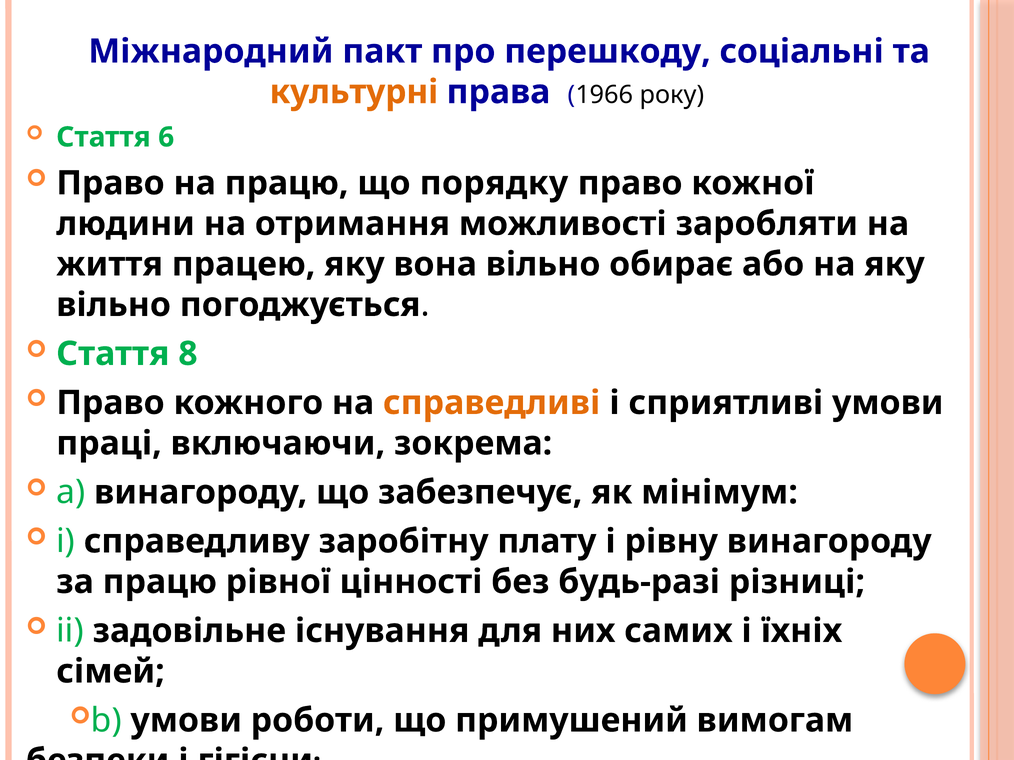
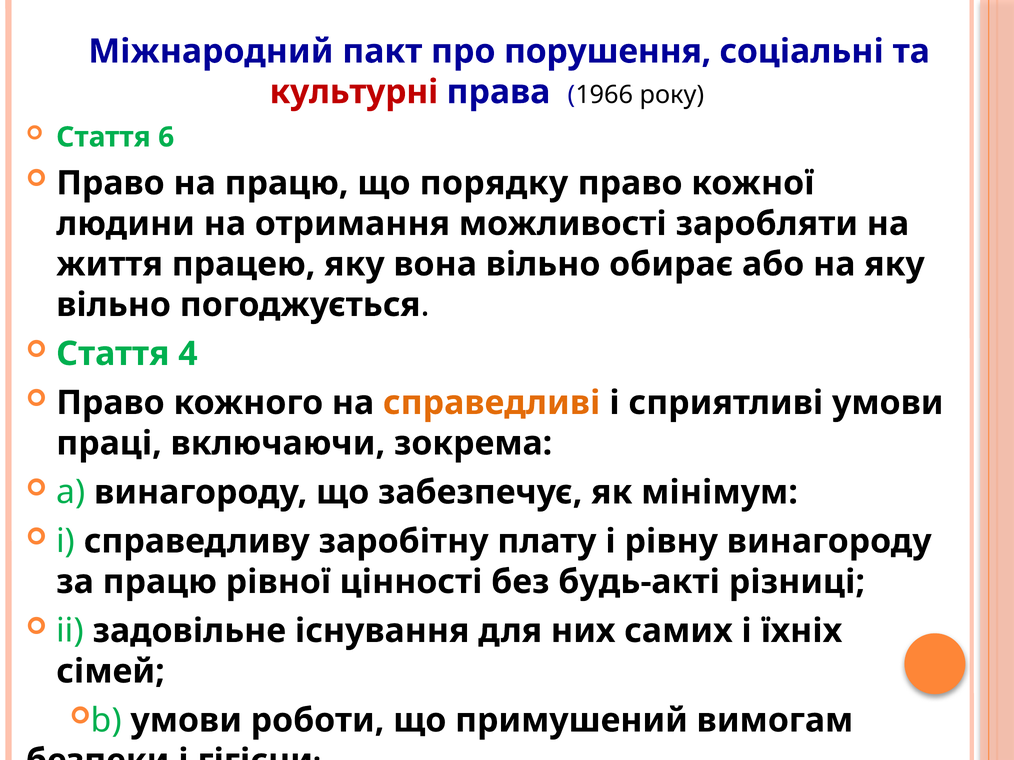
перешкоду: перешкоду -> порушення (608, 51)
культурні colour: orange -> red (354, 92)
8: 8 -> 4 (188, 354)
будь-разі: будь-разі -> будь-акті (639, 582)
